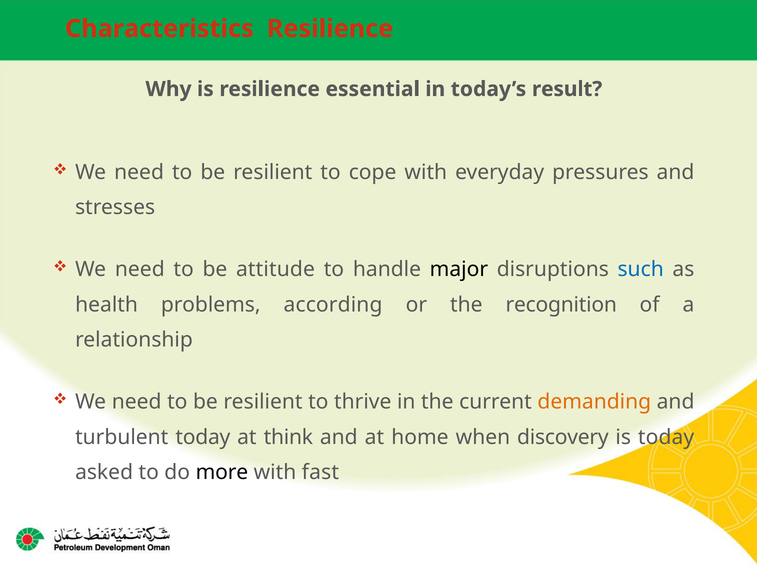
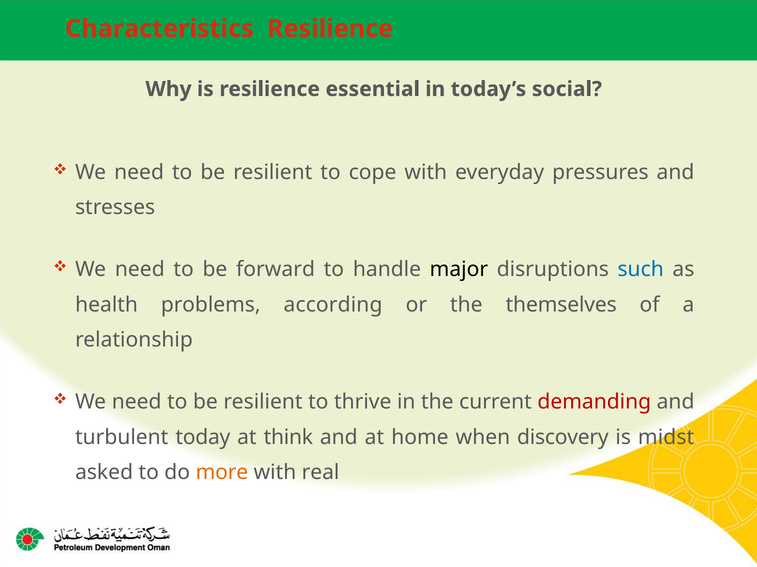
result: result -> social (567, 89)
attitude: attitude -> forward (276, 270)
recognition: recognition -> themselves (561, 305)
demanding colour: orange -> red (594, 403)
is today: today -> midst (666, 438)
more colour: black -> orange (222, 473)
fast: fast -> real (321, 473)
